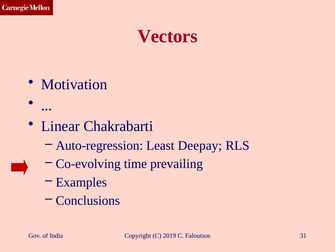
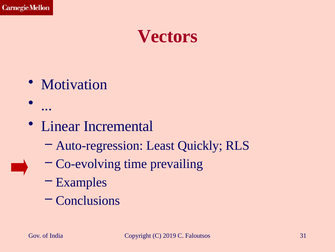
Chakrabarti: Chakrabarti -> Incremental (118, 126)
Deepay: Deepay -> Quickly (200, 145)
